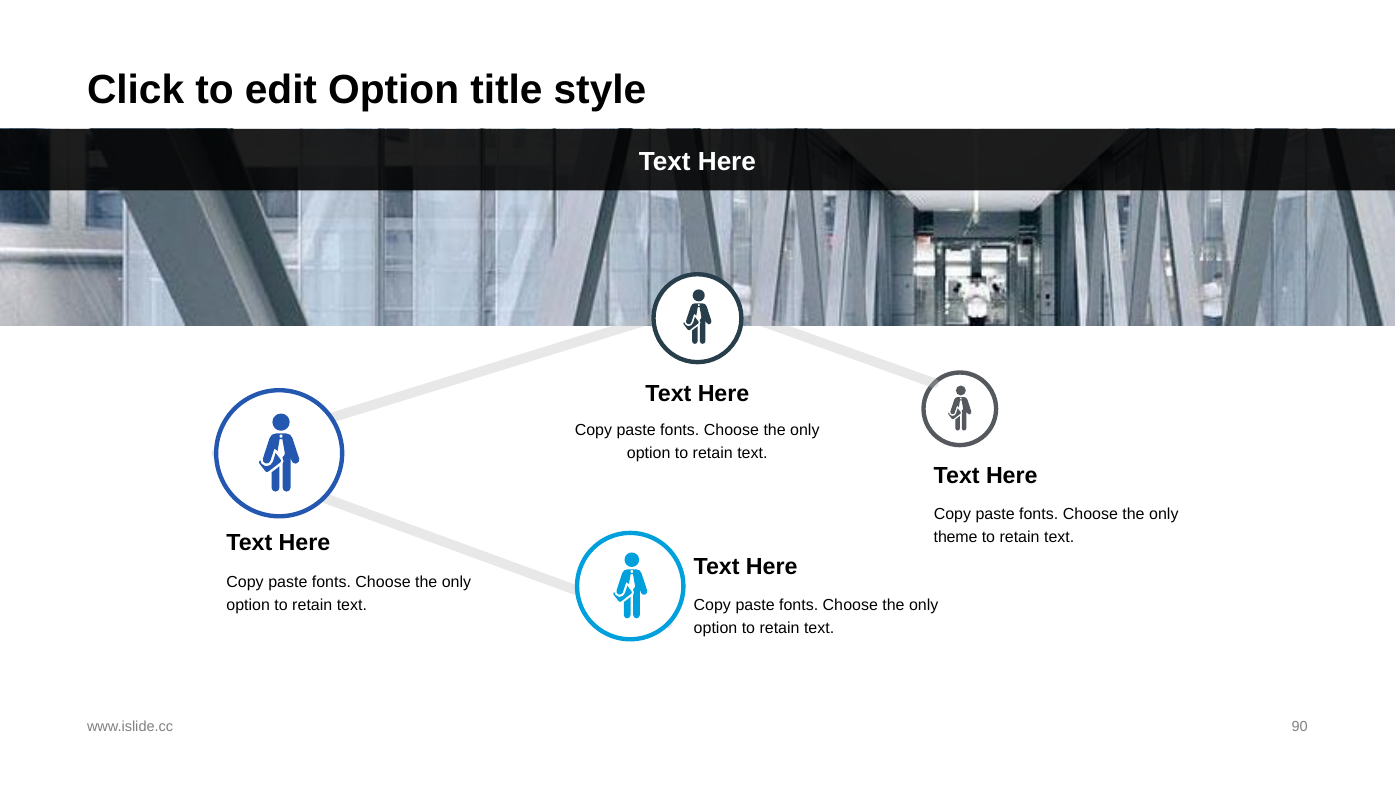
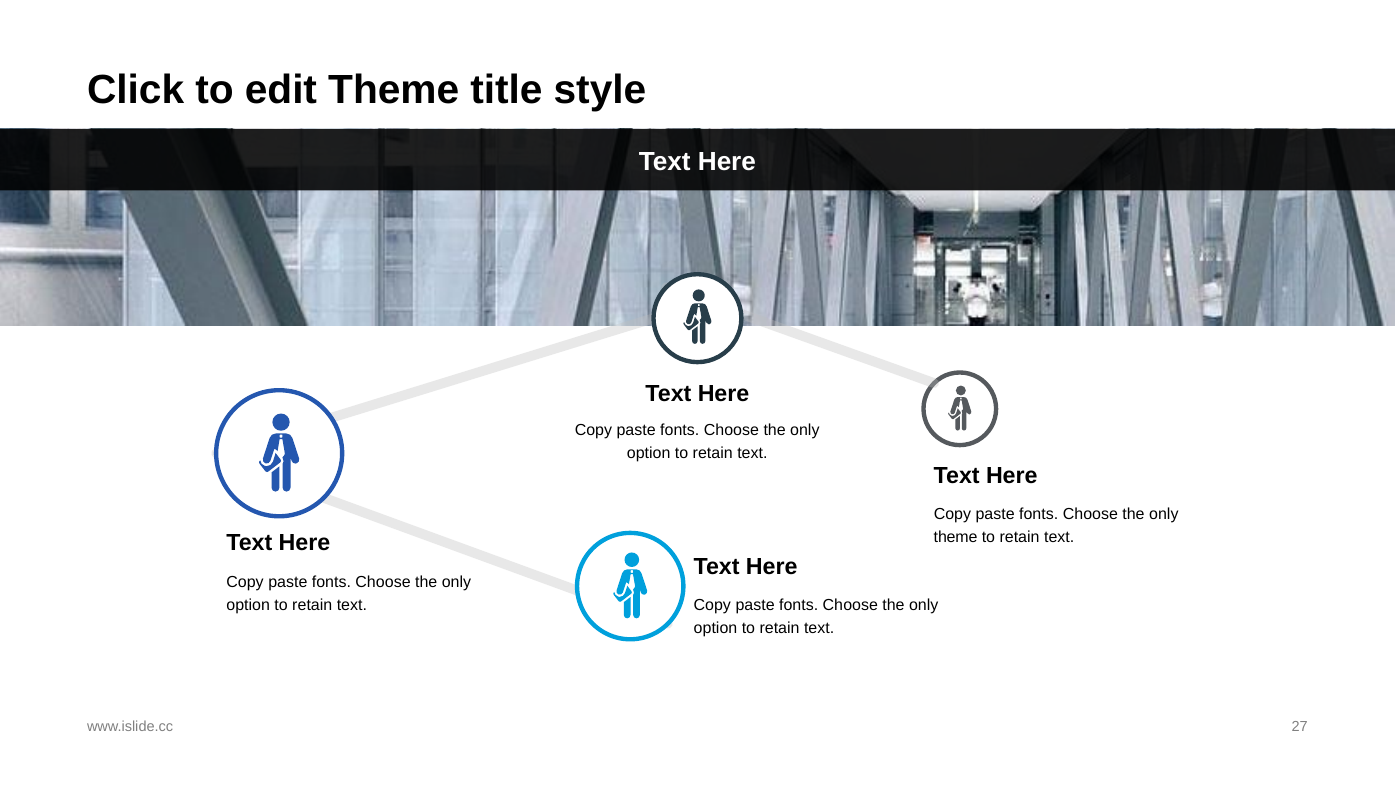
edit Option: Option -> Theme (394, 90)
90: 90 -> 27 (1300, 726)
